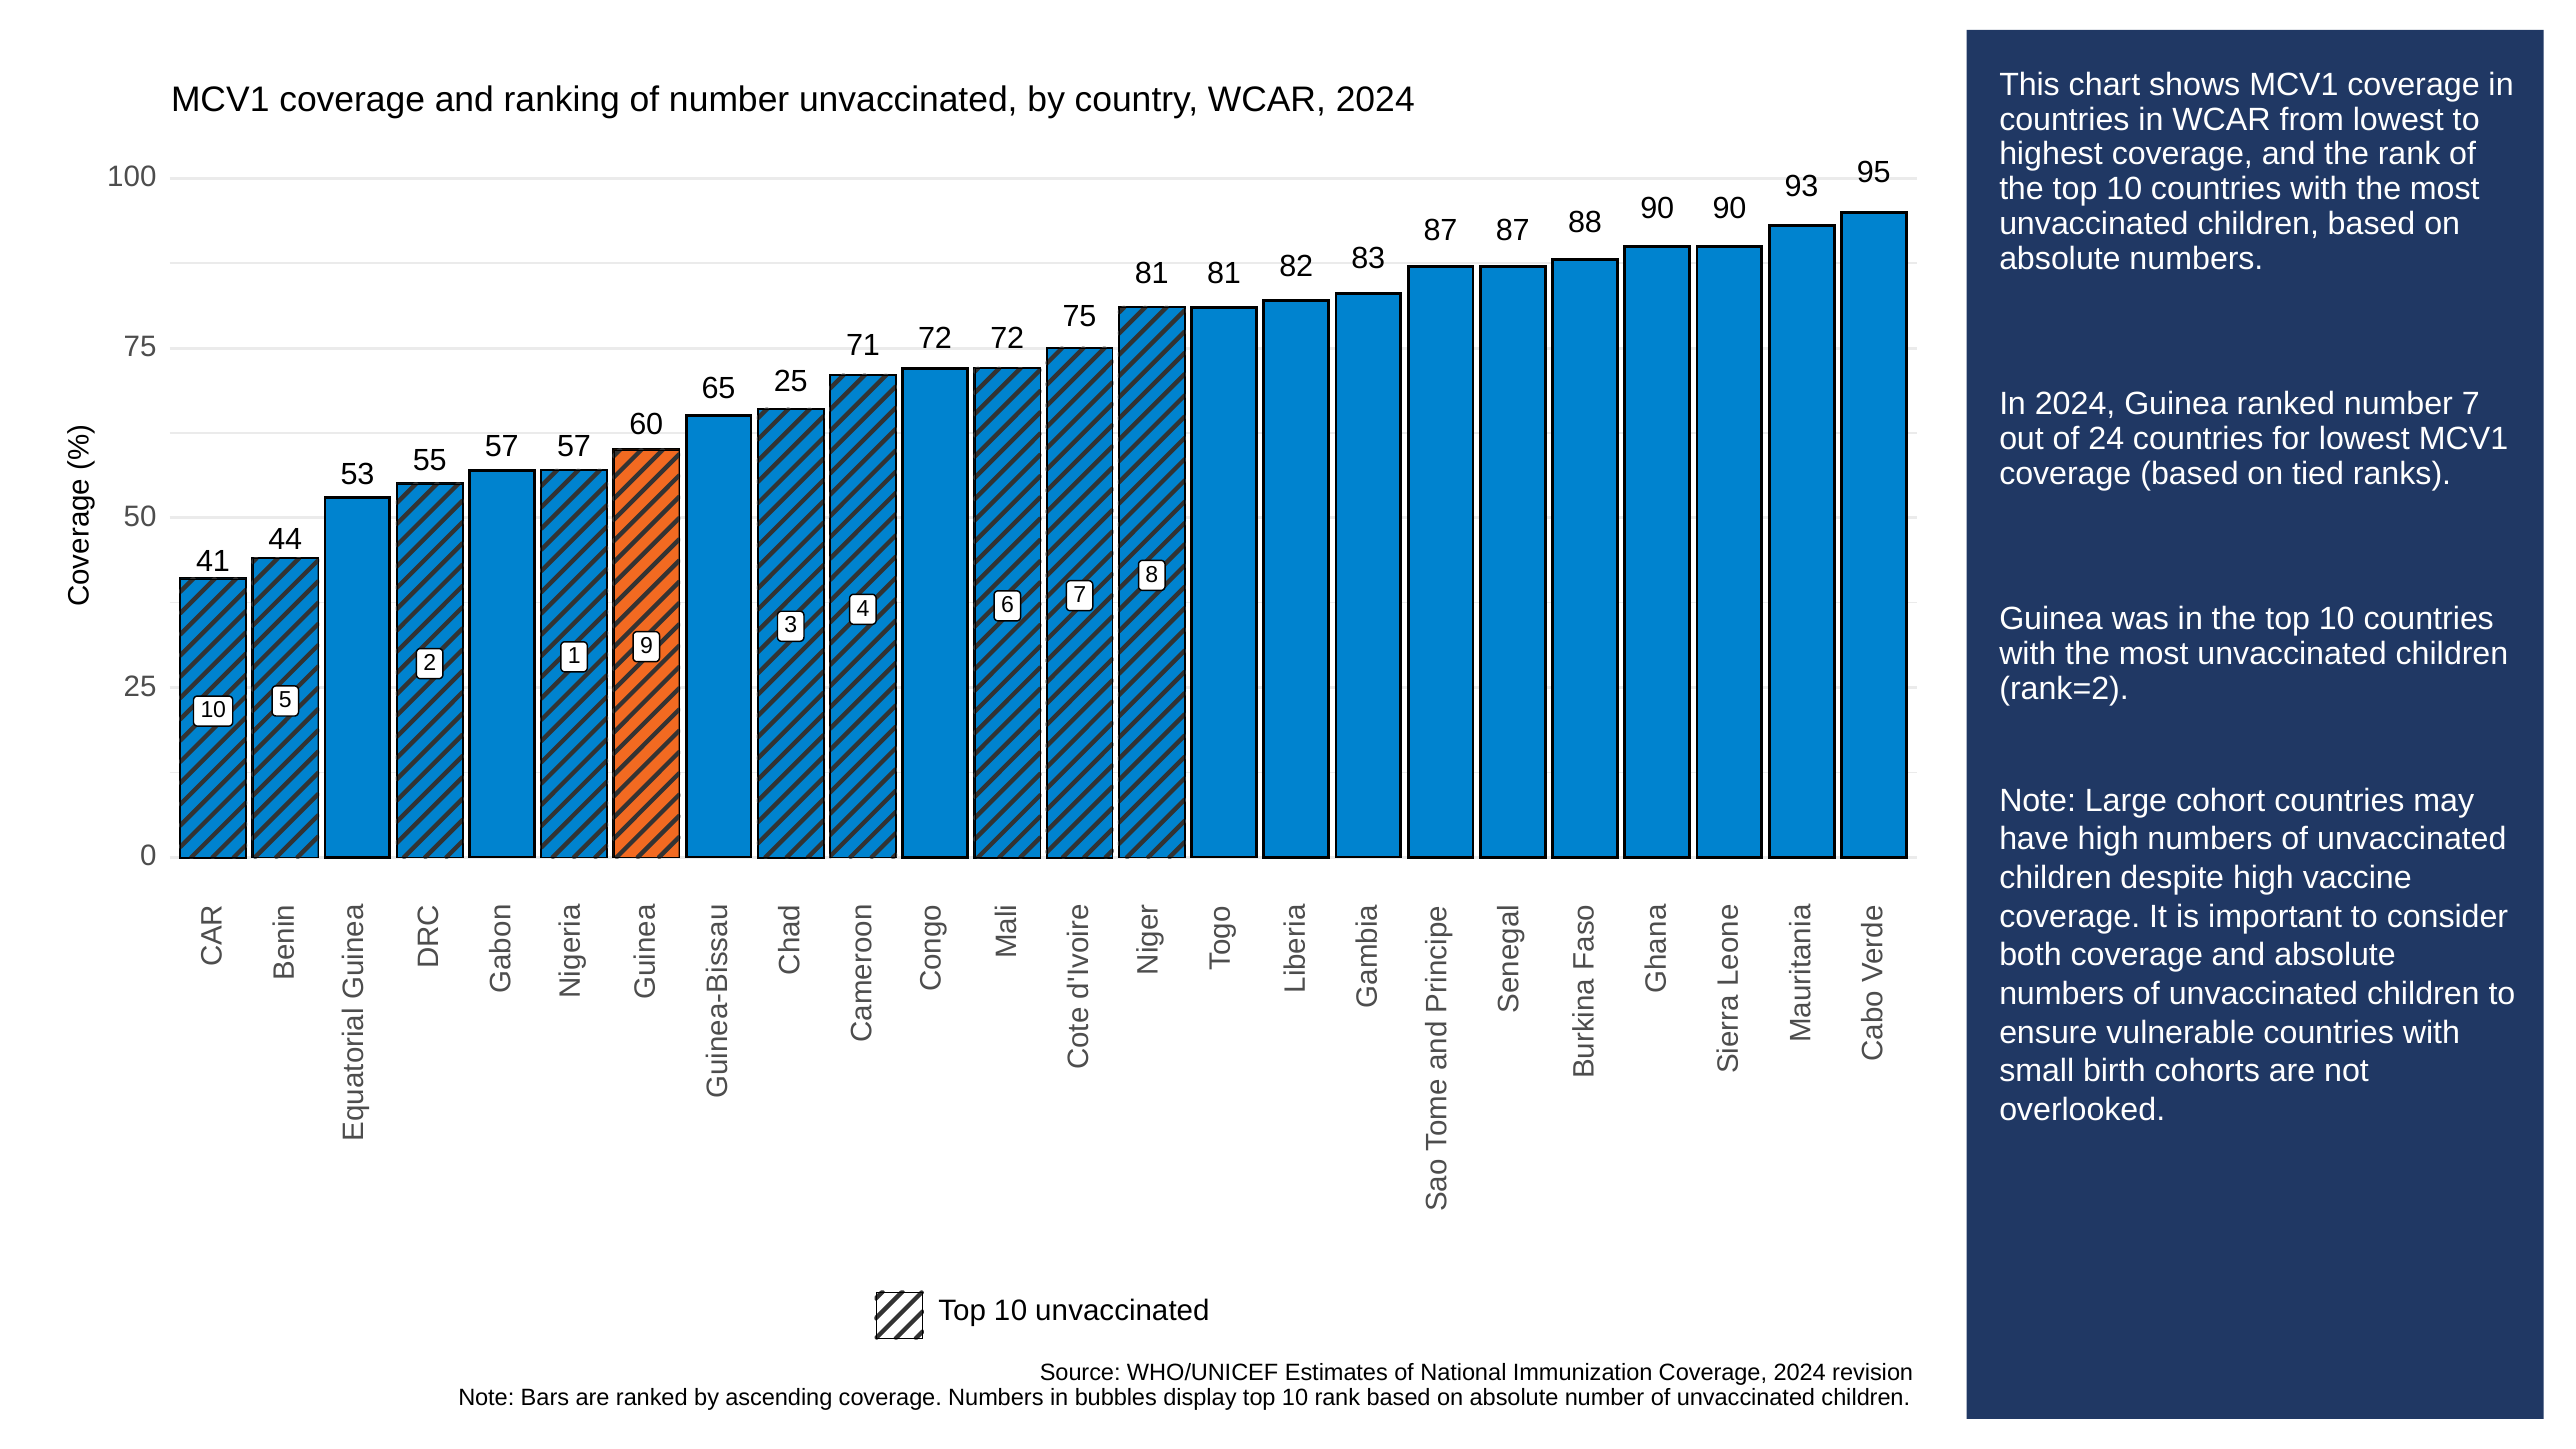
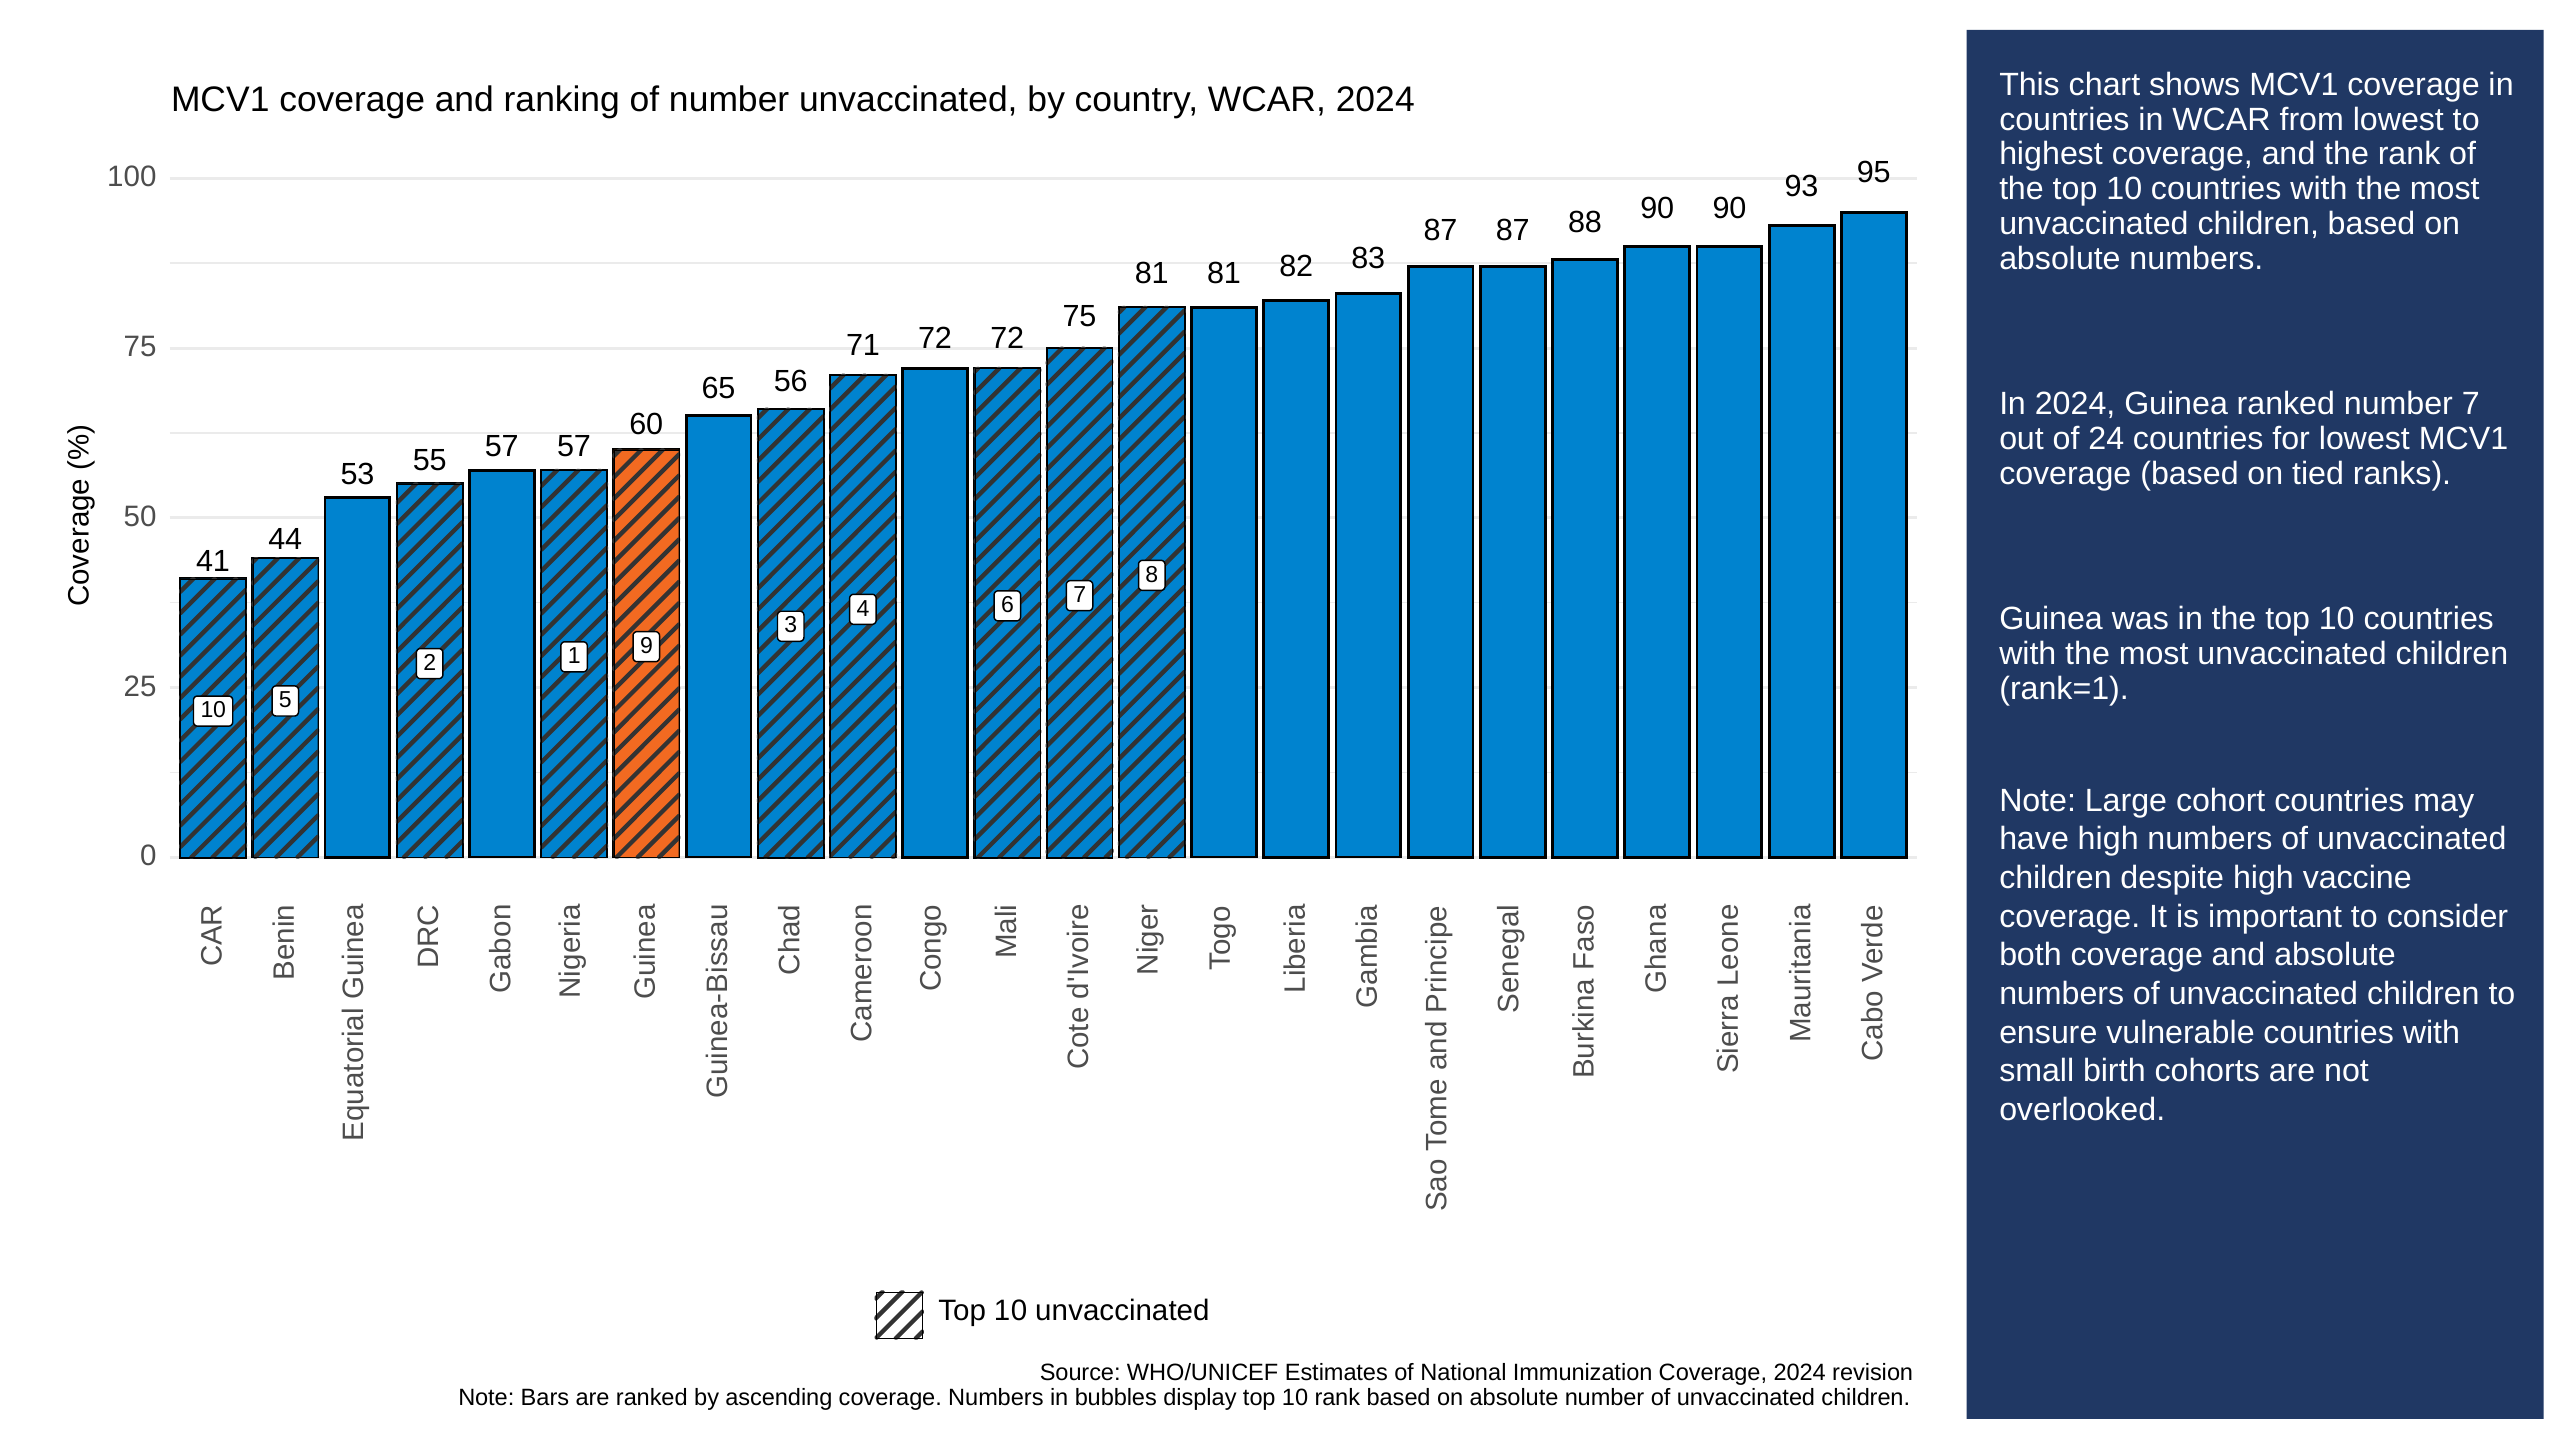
65 25: 25 -> 56 (791, 381)
rank=2: rank=2 -> rank=1 (2064, 689)
